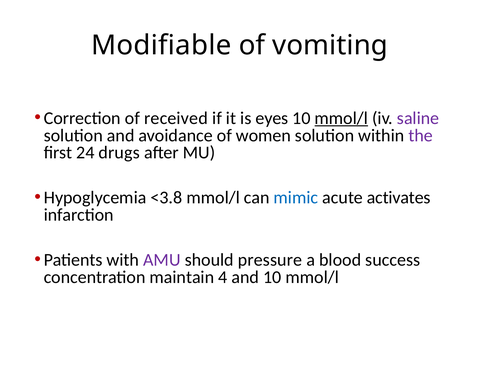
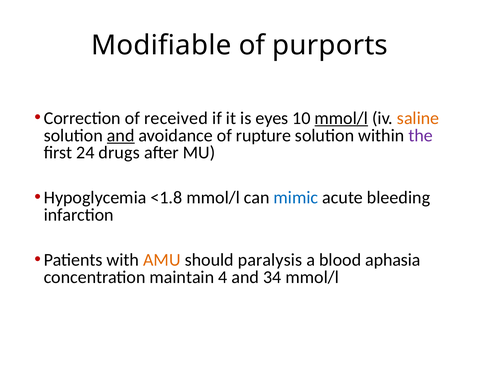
vomiting: vomiting -> purports (330, 45)
saline colour: purple -> orange (418, 118)
and underline: none -> present (121, 135)
women: women -> rupture (263, 135)
<3.8: <3.8 -> <1.8 (166, 198)
activates: activates -> bleeding (399, 198)
AMU colour: purple -> orange (162, 260)
pressure: pressure -> paralysis (270, 260)
success: success -> aphasia (393, 260)
and 10: 10 -> 34 (272, 277)
